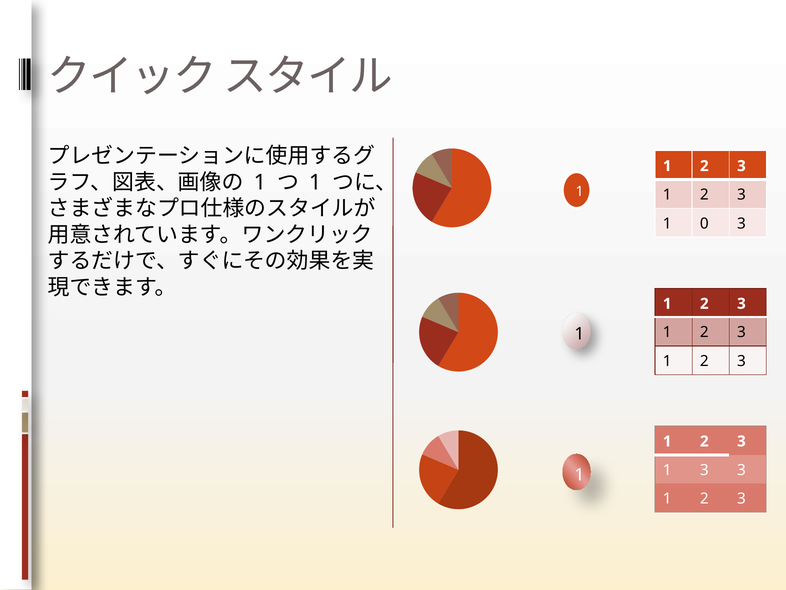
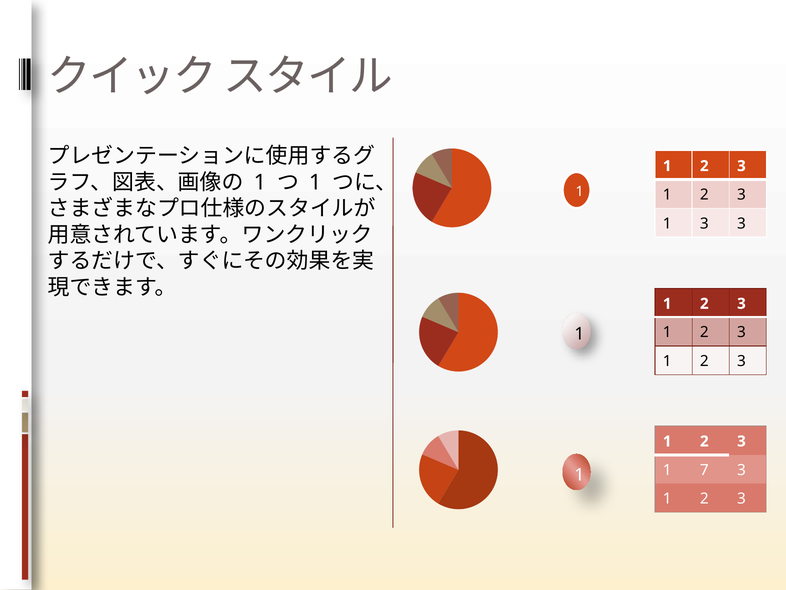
1 0: 0 -> 3 (704, 223)
1 3: 3 -> 7 (704, 470)
